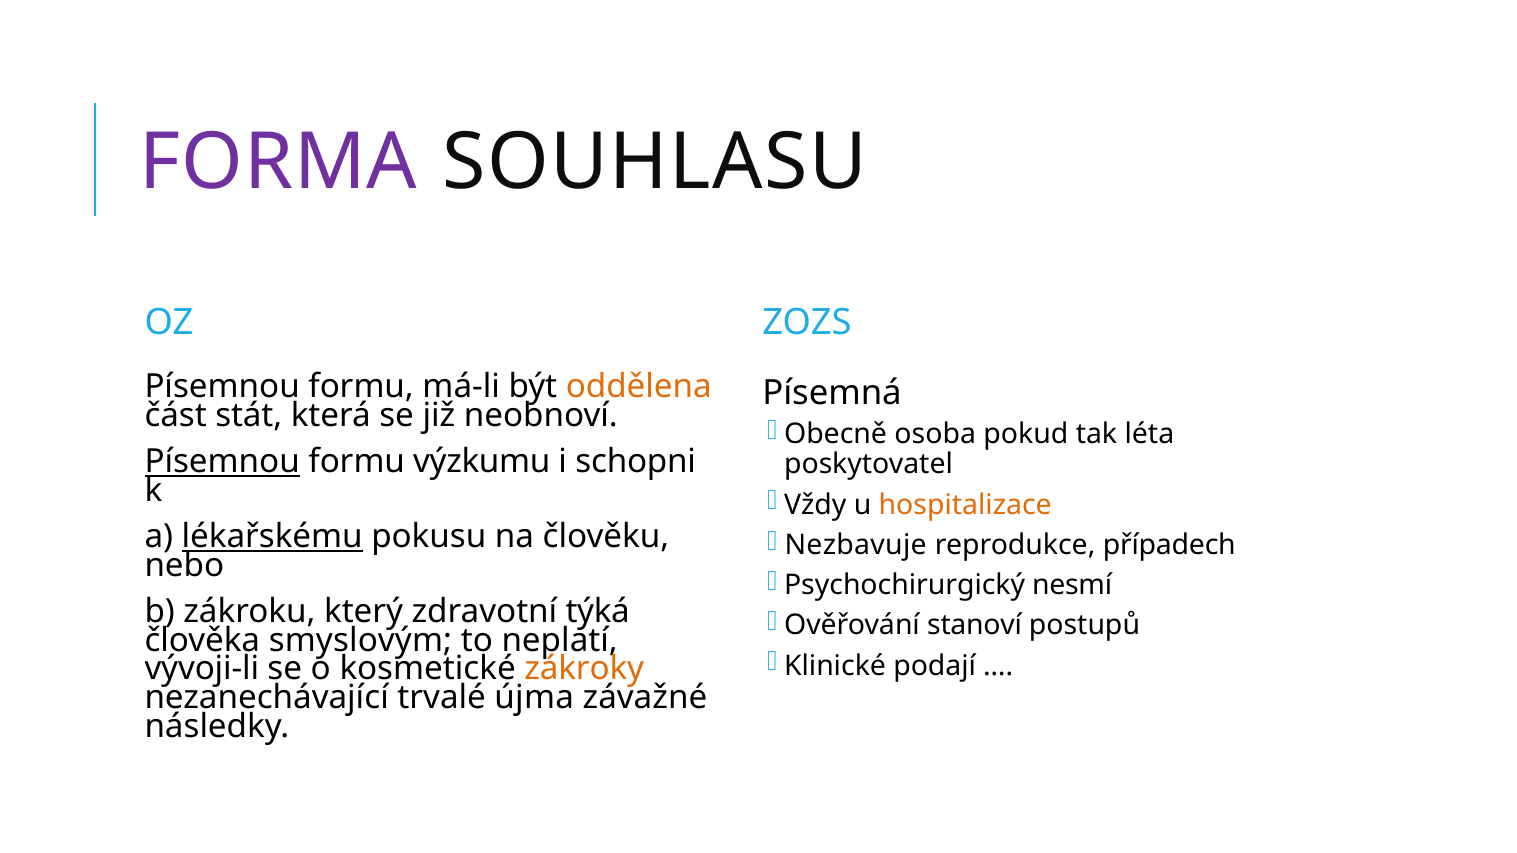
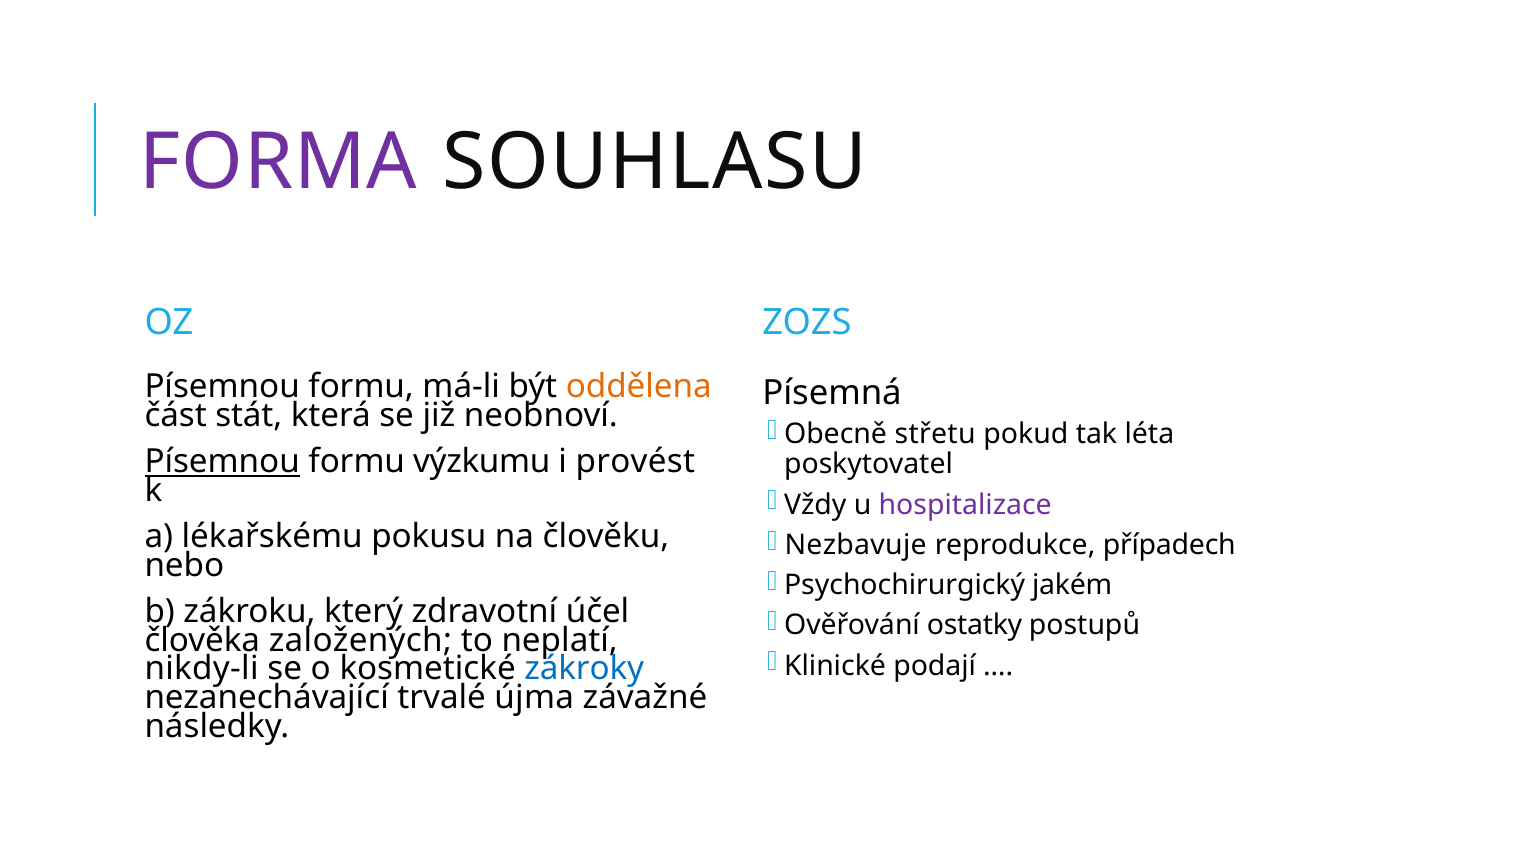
osoba: osoba -> střetu (935, 434)
schopni: schopni -> provést (635, 462)
hospitalizace colour: orange -> purple (965, 505)
lékařskému underline: present -> none (272, 537)
nesmí: nesmí -> jakém (1072, 585)
týká: týká -> účel (598, 612)
stanoví: stanoví -> ostatky (975, 626)
smyslovým: smyslovým -> založených (360, 641)
vývoji-li: vývoji-li -> nikdy-li (202, 669)
zákroky colour: orange -> blue (584, 669)
